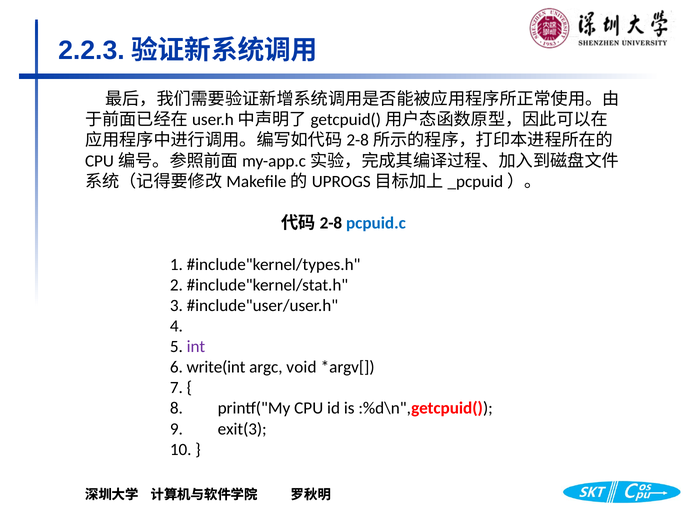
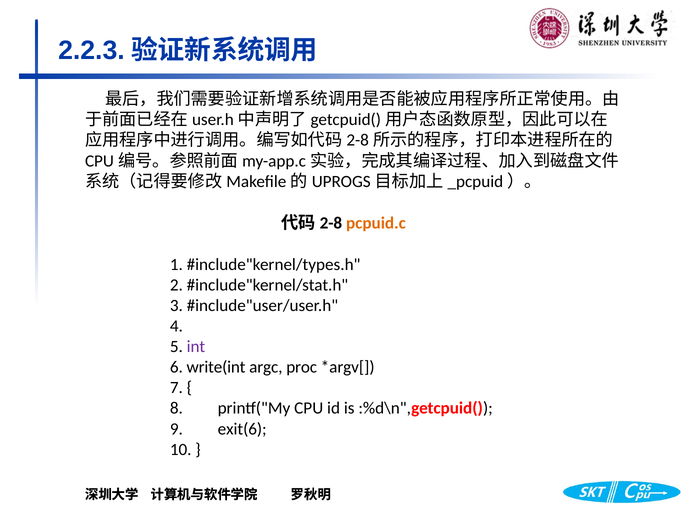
pcpuid.c colour: blue -> orange (376, 224)
void: void -> proc (302, 368)
exit(3: exit(3 -> exit(6 (242, 429)
